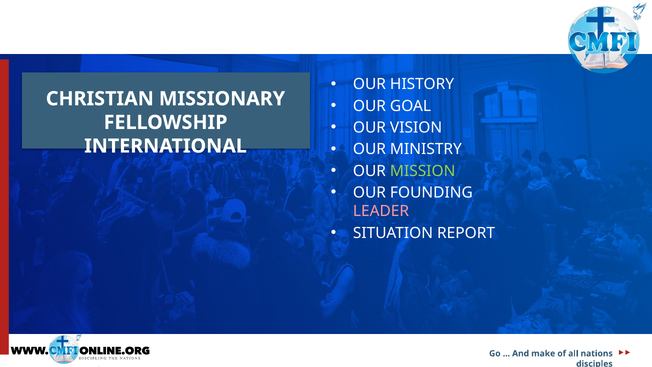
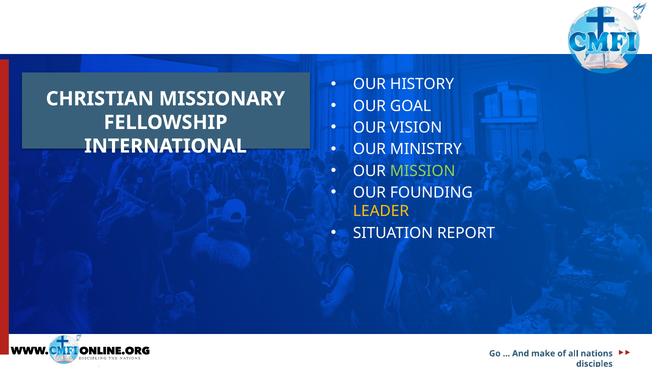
LEADER colour: pink -> yellow (381, 211)
